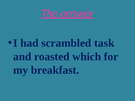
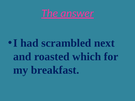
task: task -> next (104, 43)
